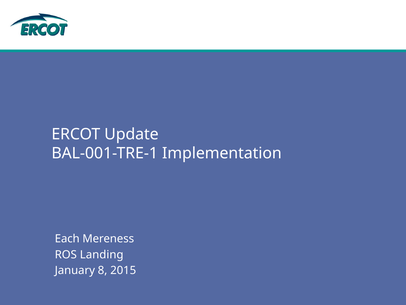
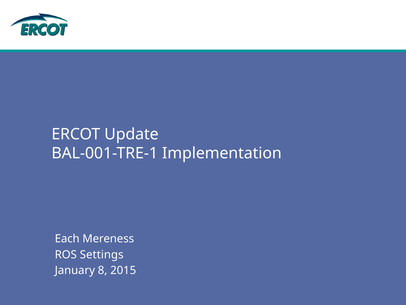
Landing: Landing -> Settings (102, 254)
